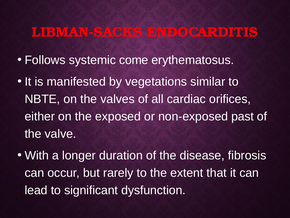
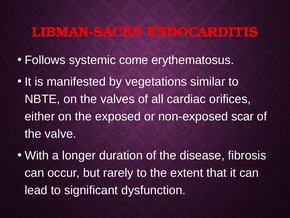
past: past -> scar (243, 116)
